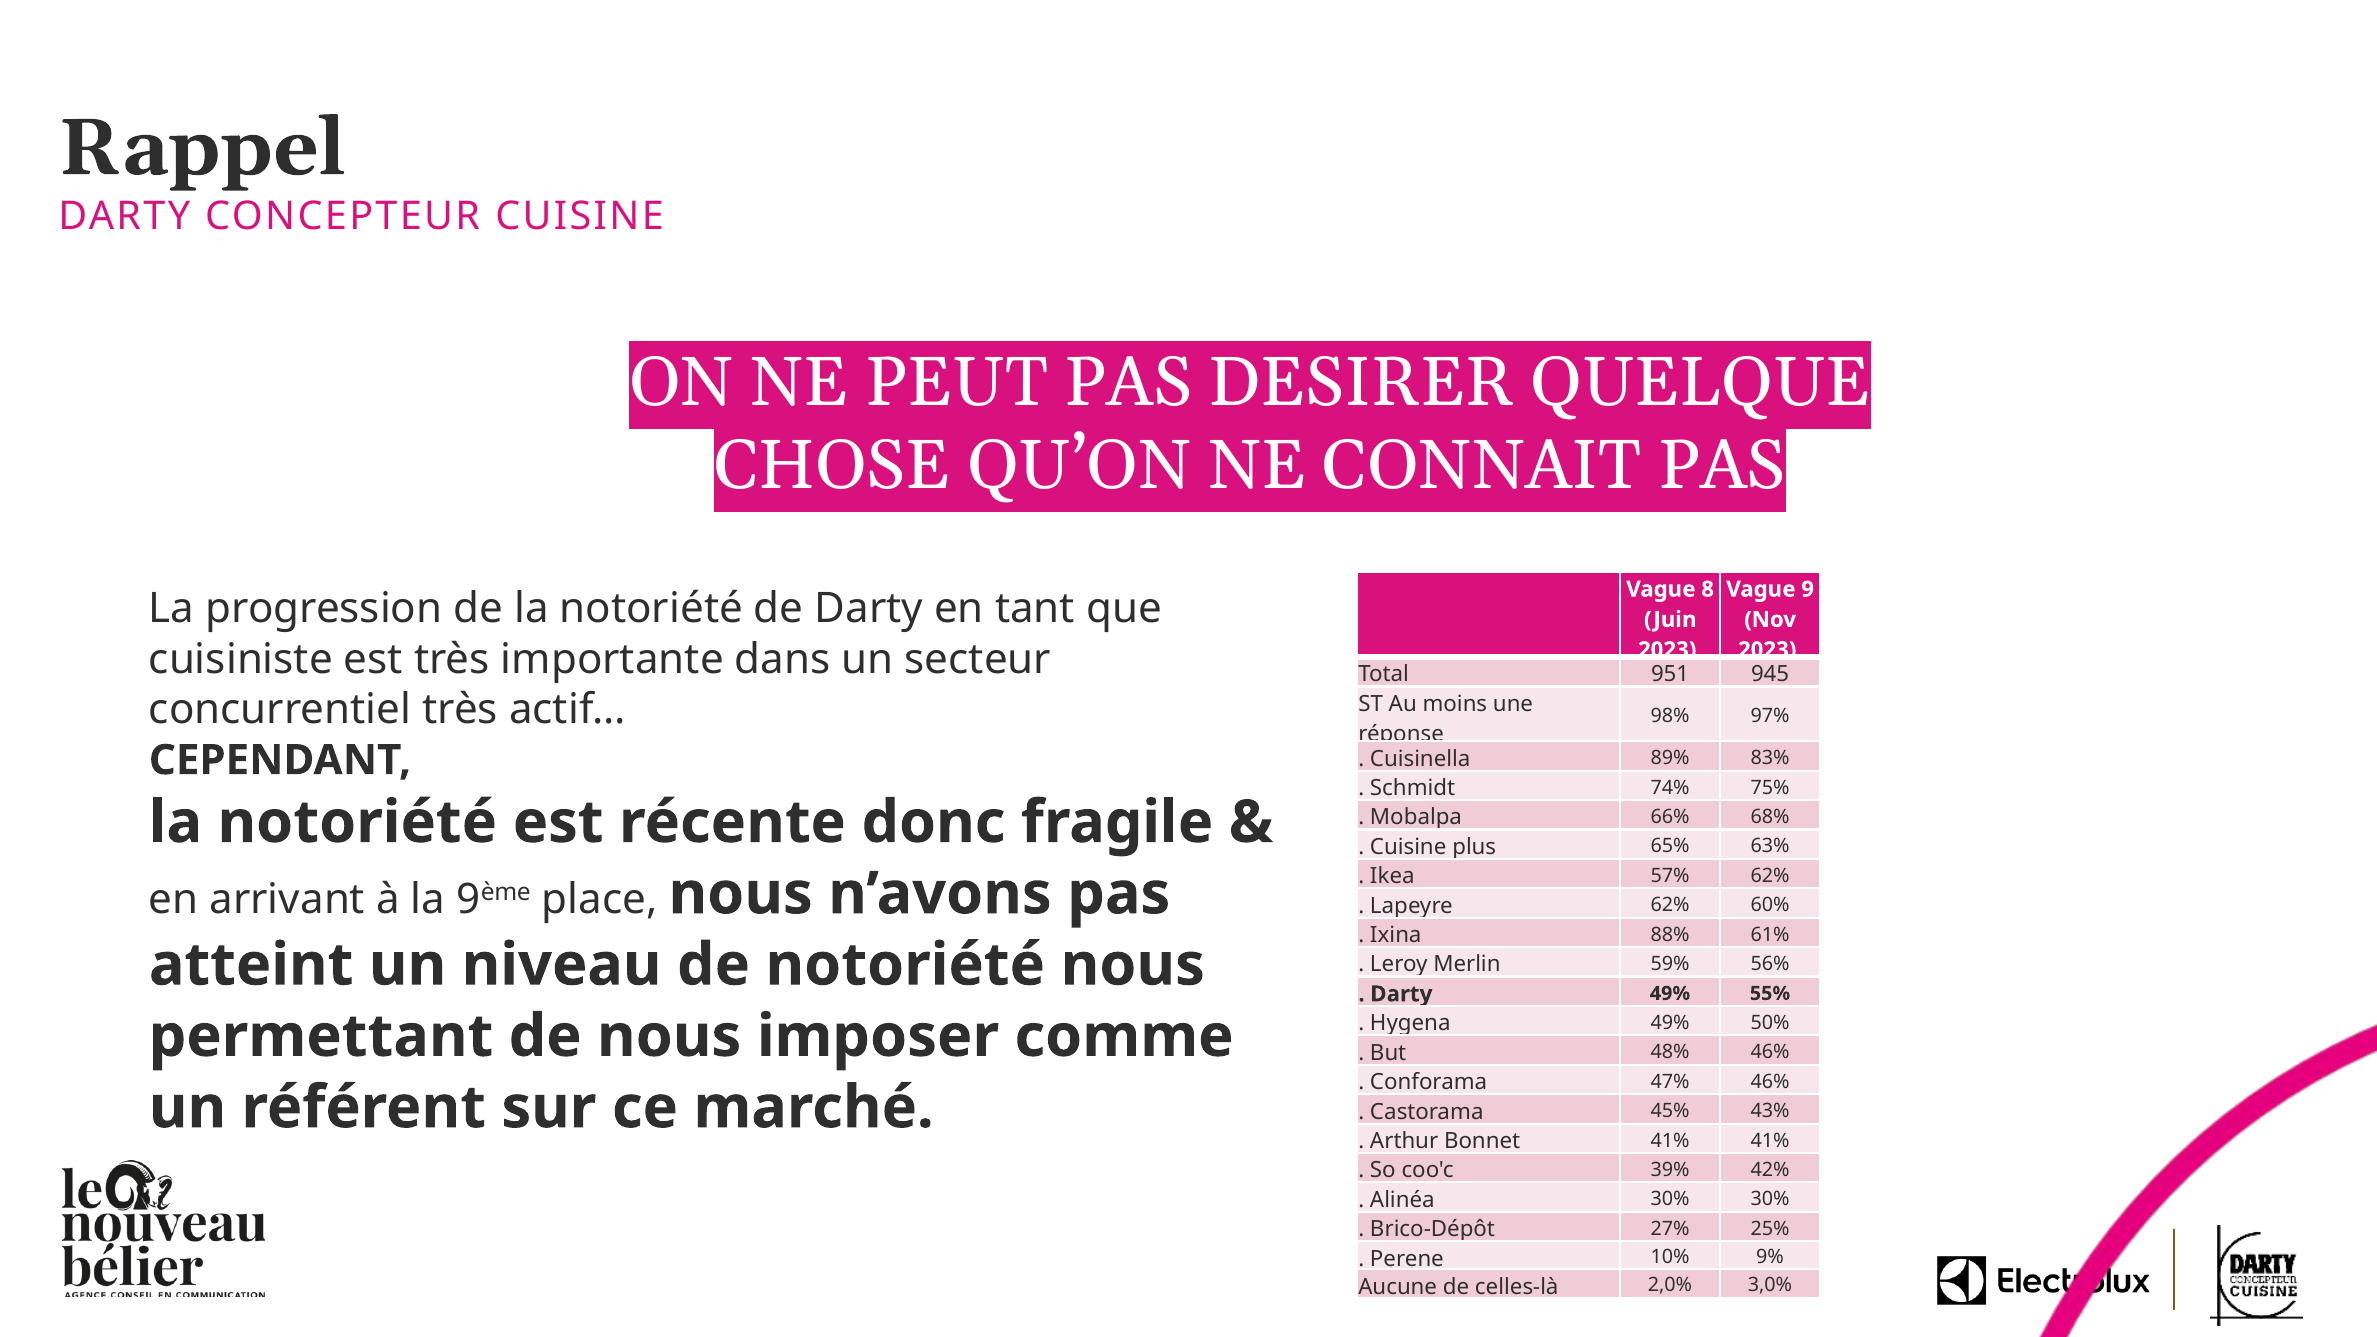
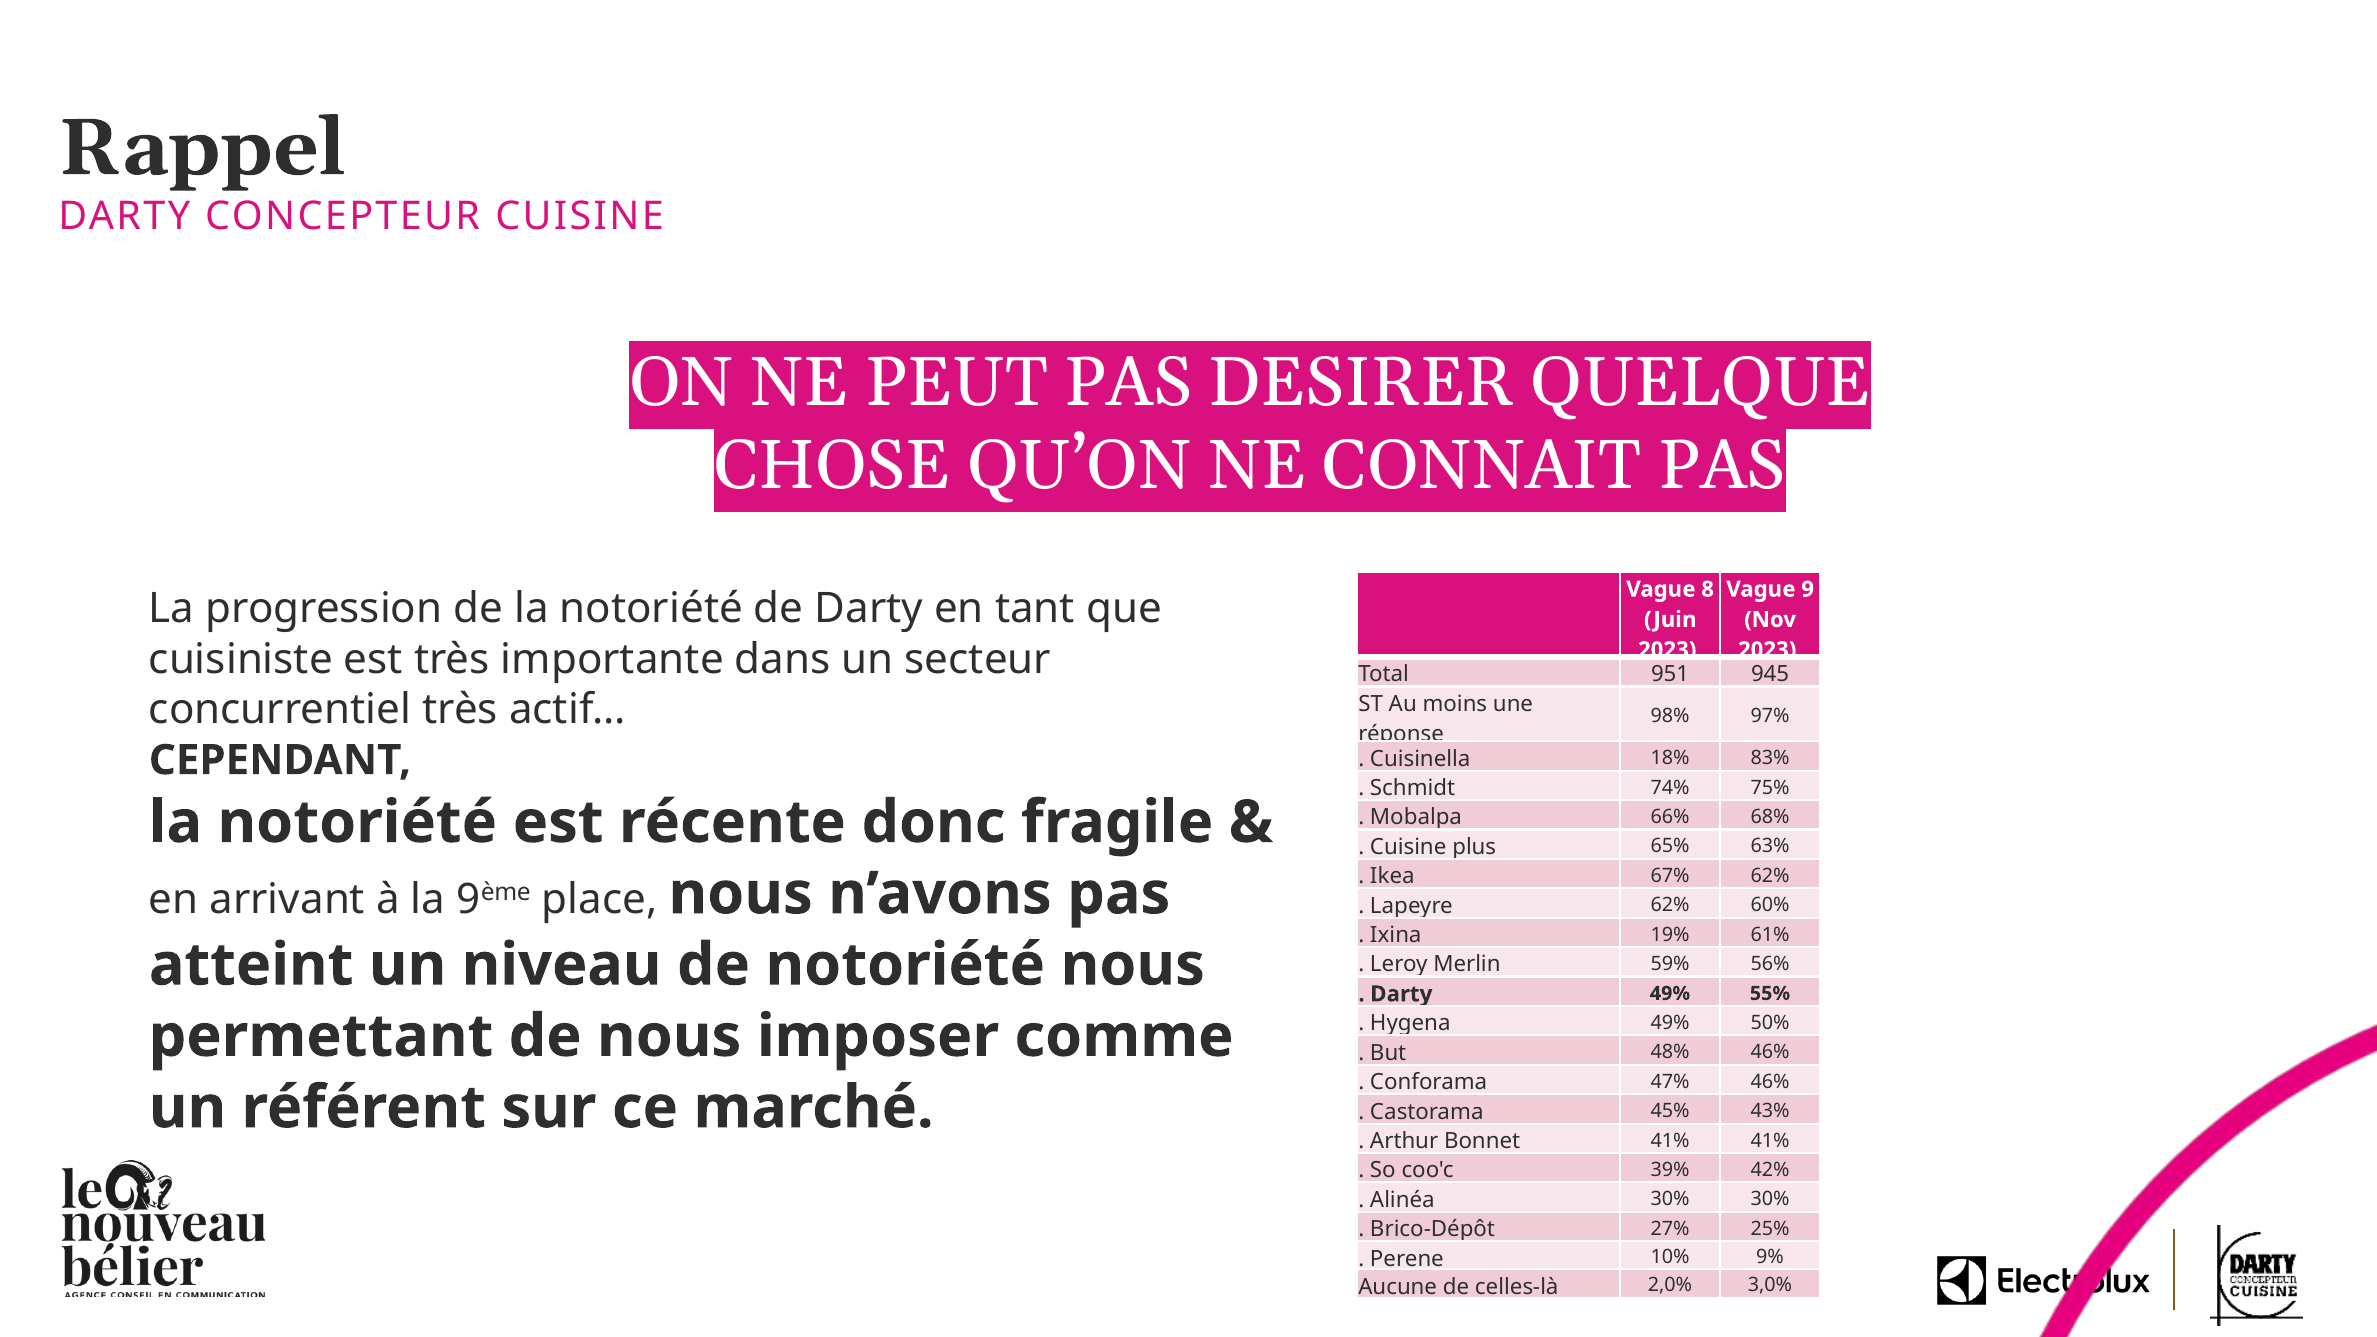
89%: 89% -> 18% (1670, 758)
57%: 57% -> 67% (1670, 876)
88%: 88% -> 19% (1670, 935)
